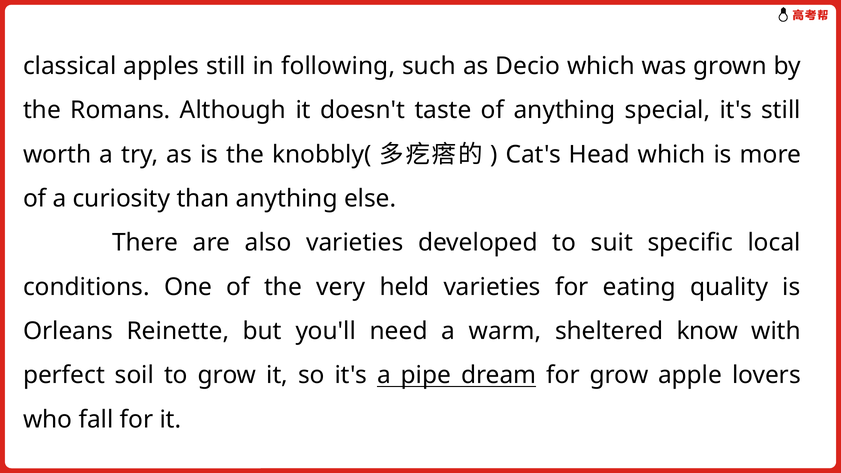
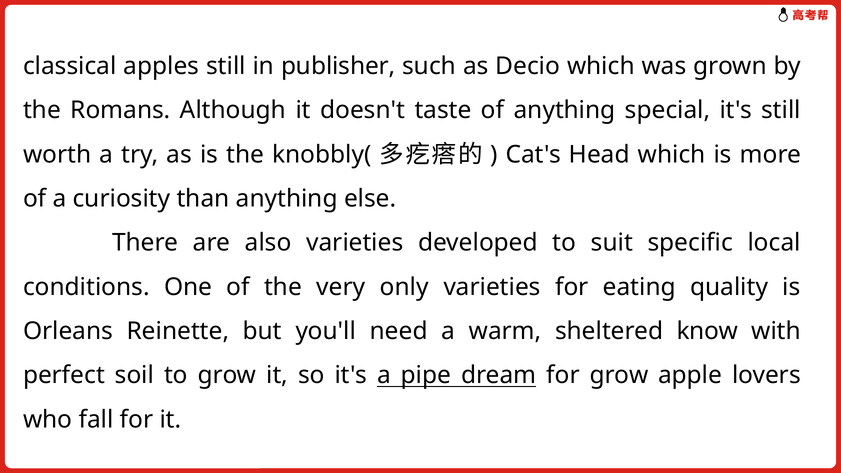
following: following -> publisher (338, 66)
held: held -> only (404, 287)
